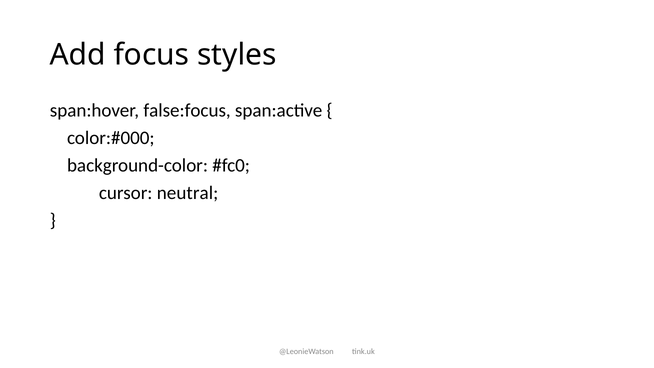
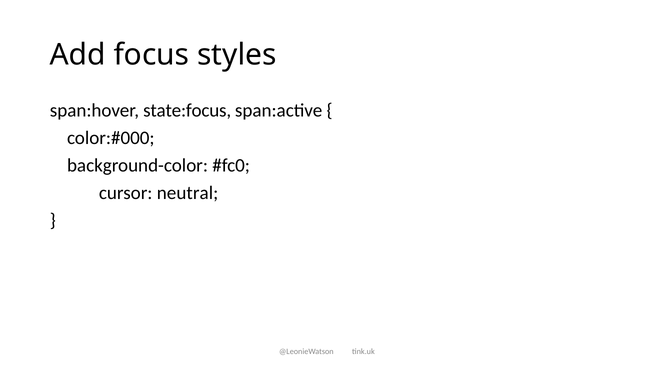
false:focus: false:focus -> state:focus (187, 111)
